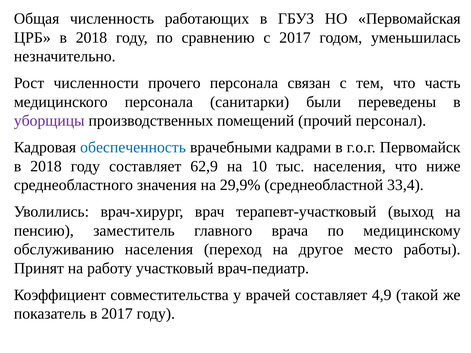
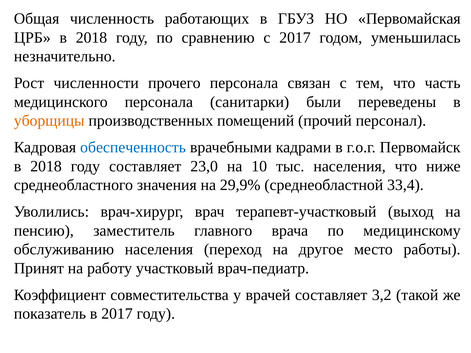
уборщицы colour: purple -> orange (49, 121)
62,9: 62,9 -> 23,0 (204, 166)
4,9: 4,9 -> 3,2 (382, 295)
